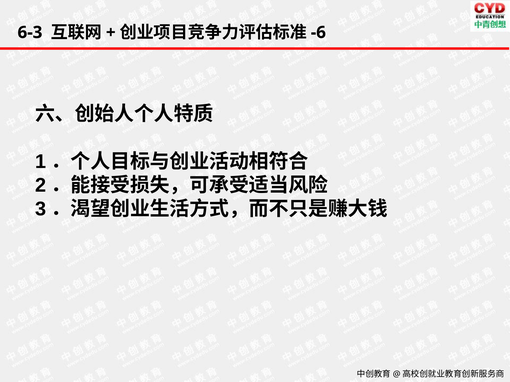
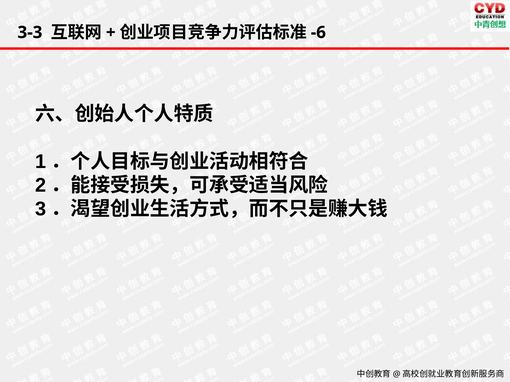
6-3: 6-3 -> 3-3 (30, 32)
